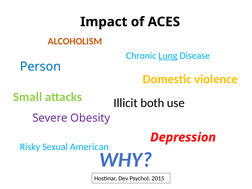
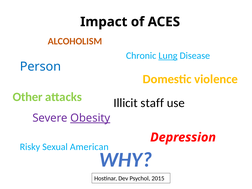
Small: Small -> Other (28, 97)
both: both -> staff (152, 103)
Obesity underline: none -> present (90, 118)
